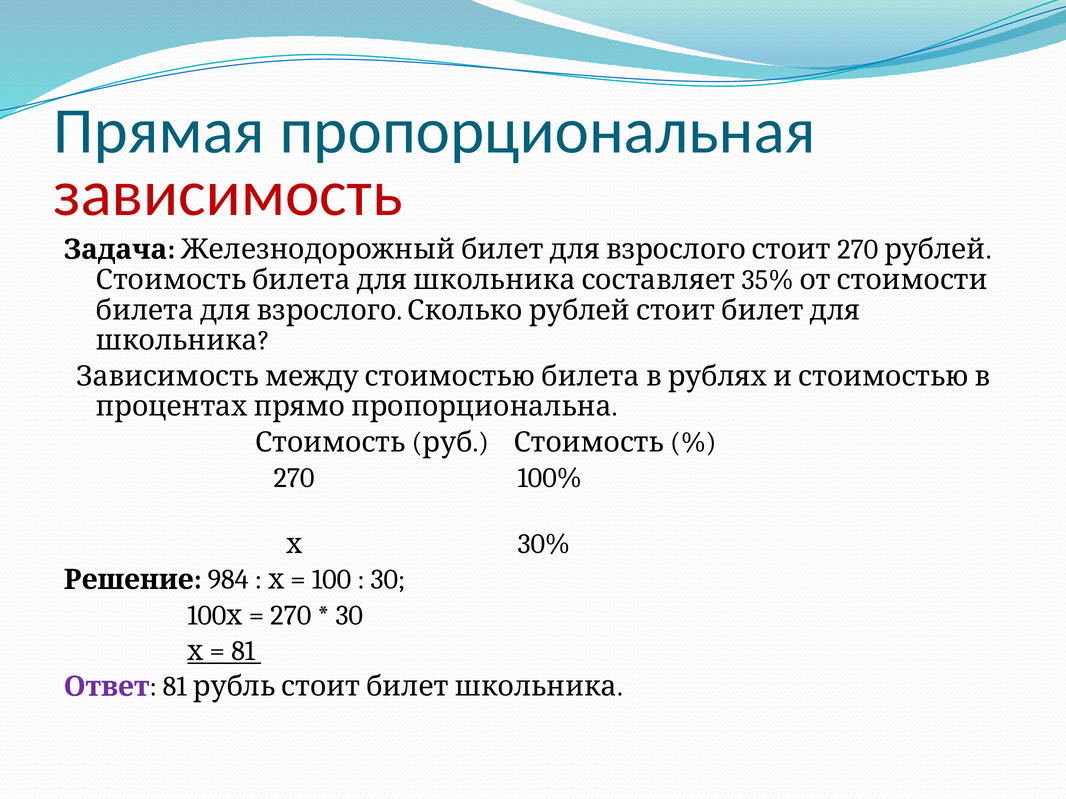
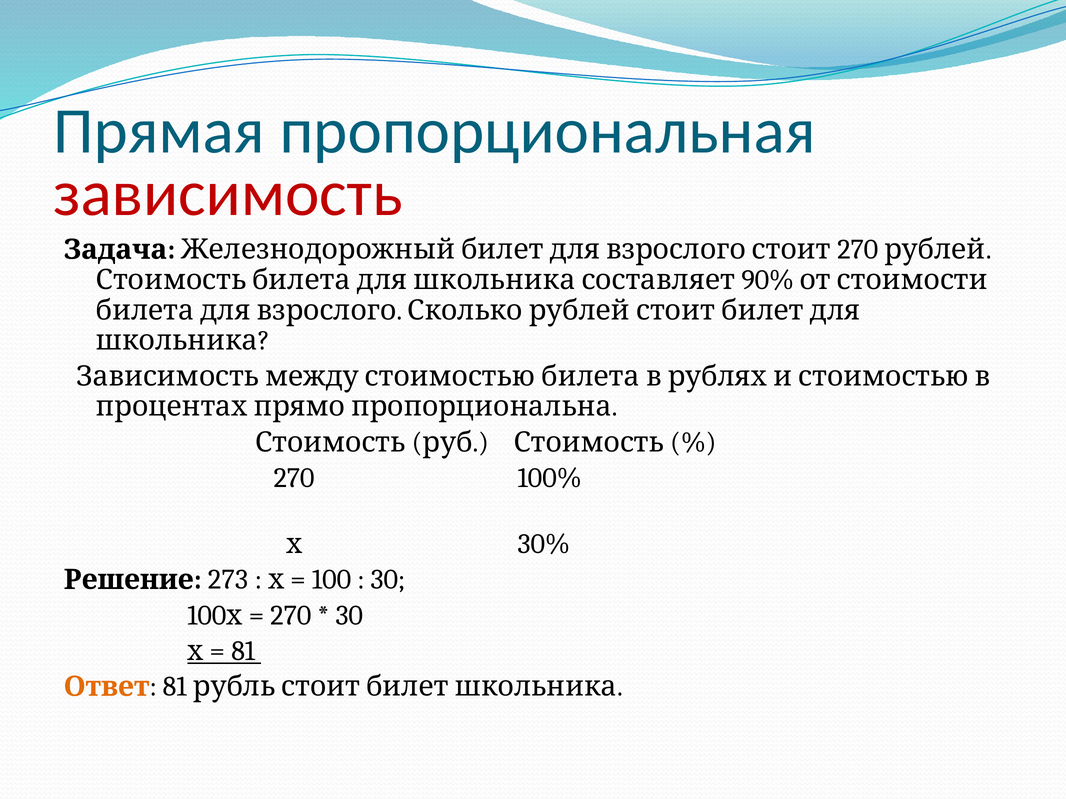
35%: 35% -> 90% (768, 280)
984: 984 -> 273 (228, 580)
Ответ colour: purple -> orange (107, 687)
